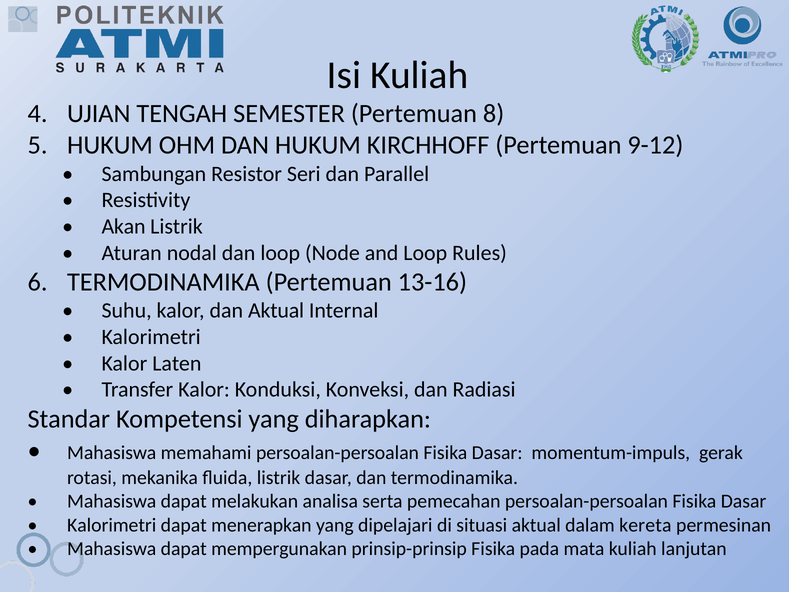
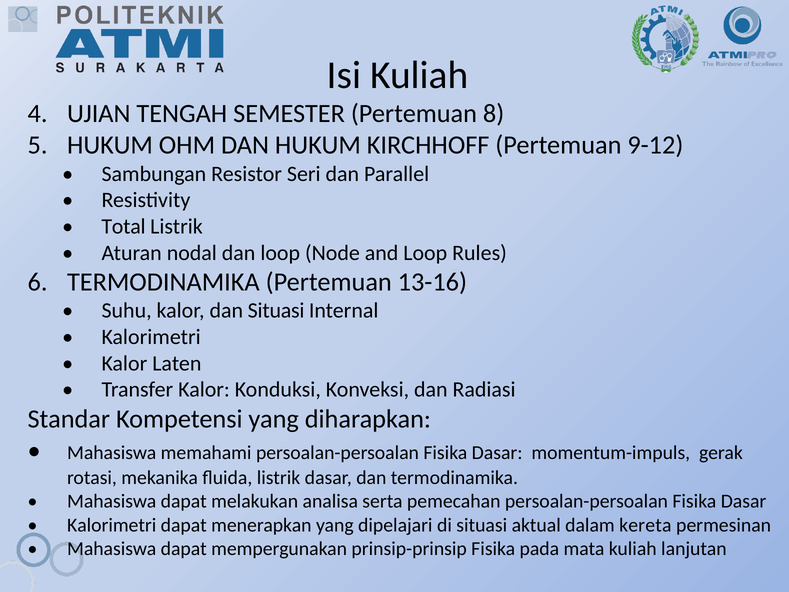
Akan: Akan -> Total (124, 226)
dan Aktual: Aktual -> Situasi (276, 311)
